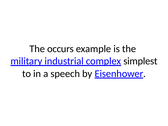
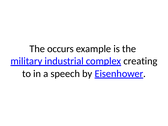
simplest: simplest -> creating (140, 61)
